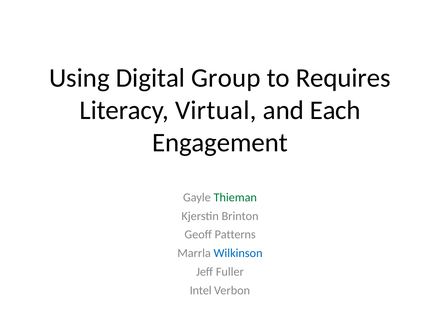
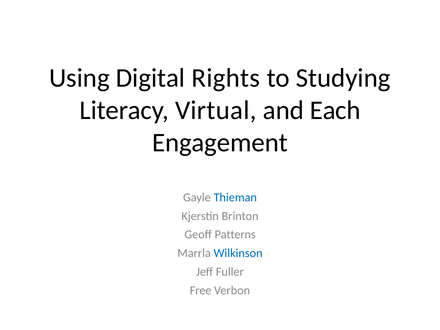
Group: Group -> Rights (226, 78)
Requires: Requires -> Studying (343, 78)
Thieman colour: green -> blue (235, 197)
Intel: Intel -> Free (201, 290)
